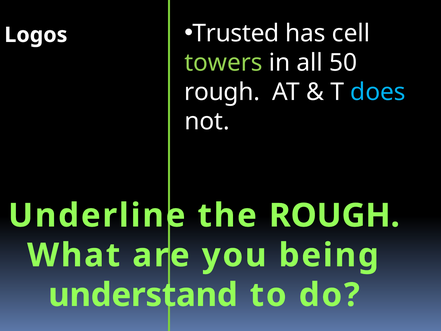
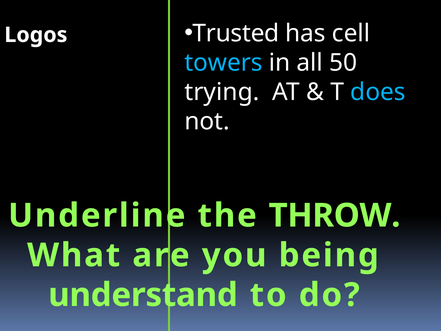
towers colour: light green -> light blue (223, 63)
rough: rough -> trying (222, 92)
the ROUGH: ROUGH -> THROW (335, 215)
